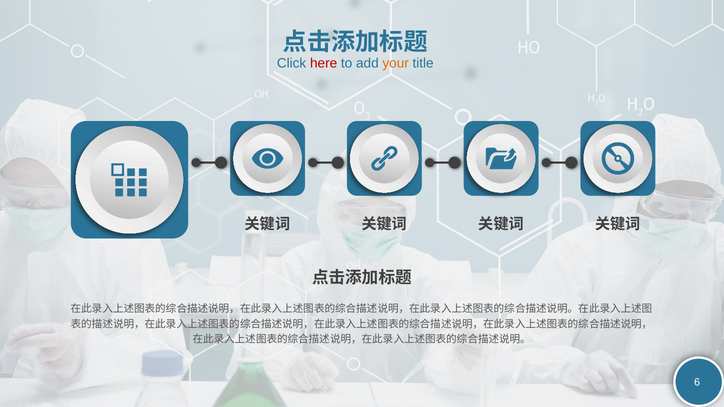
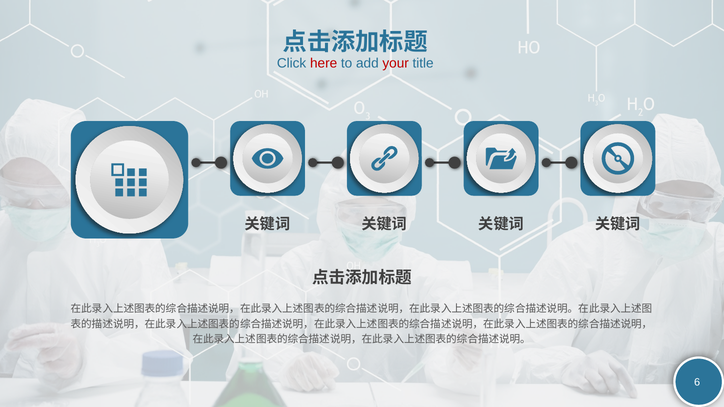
your colour: orange -> red (396, 64)
